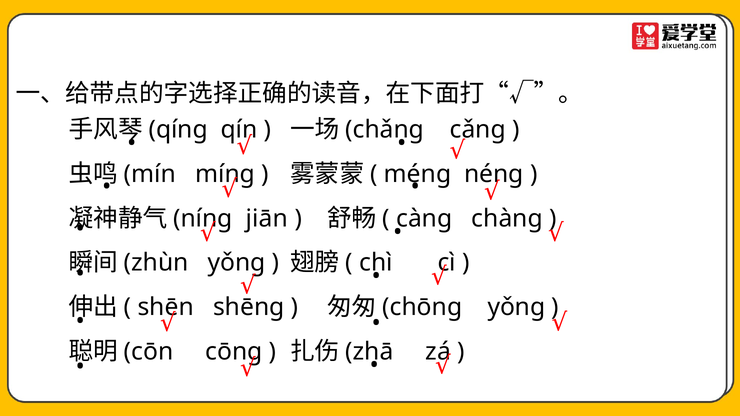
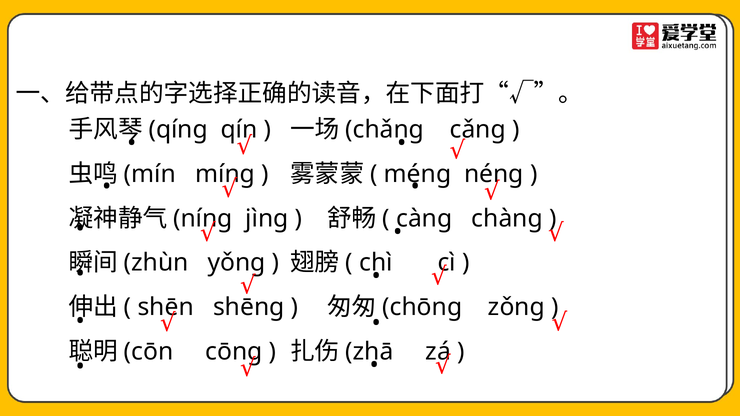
jiān: jiān -> jìng (267, 219)
yǒng: yǒng -> zǒng (516, 307)
